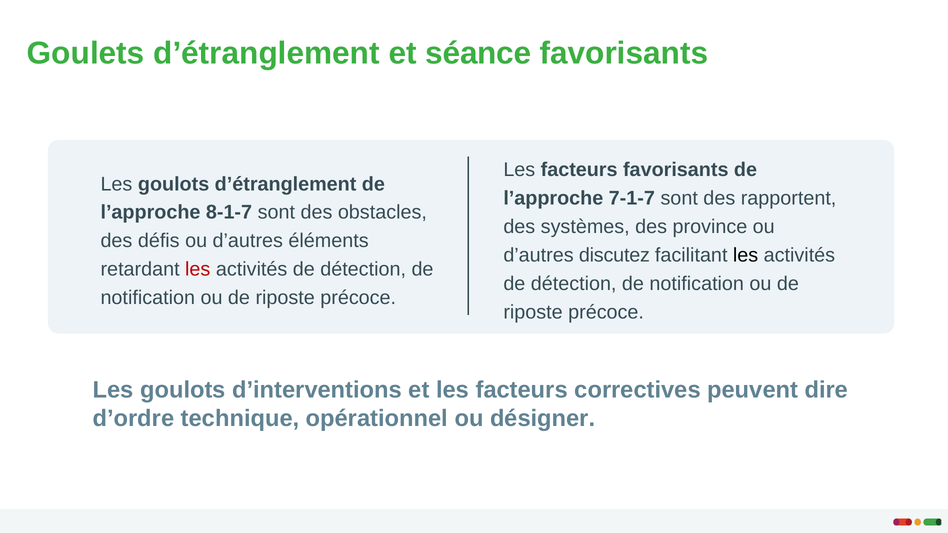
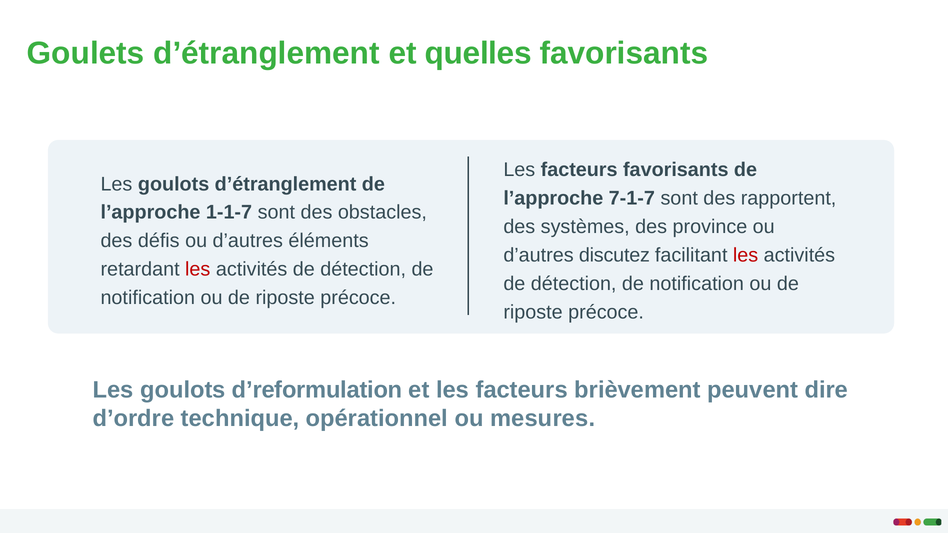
séance: séance -> quelles (478, 53)
8-1-7: 8-1-7 -> 1-1-7 (229, 213)
les colour: black -> red (746, 255)
d’interventions: d’interventions -> d’reformulation (317, 390)
correctives: correctives -> brièvement (638, 390)
désigner: désigner -> mesures (543, 419)
